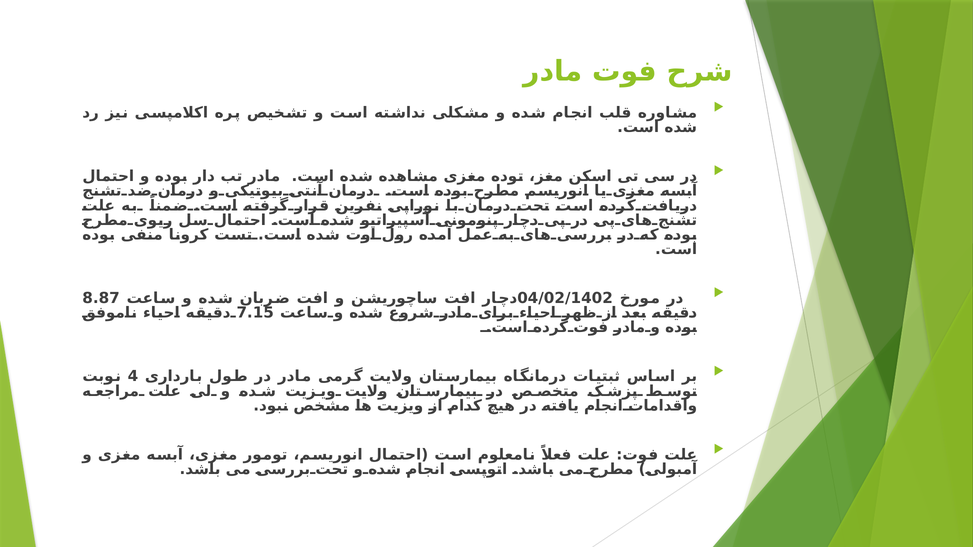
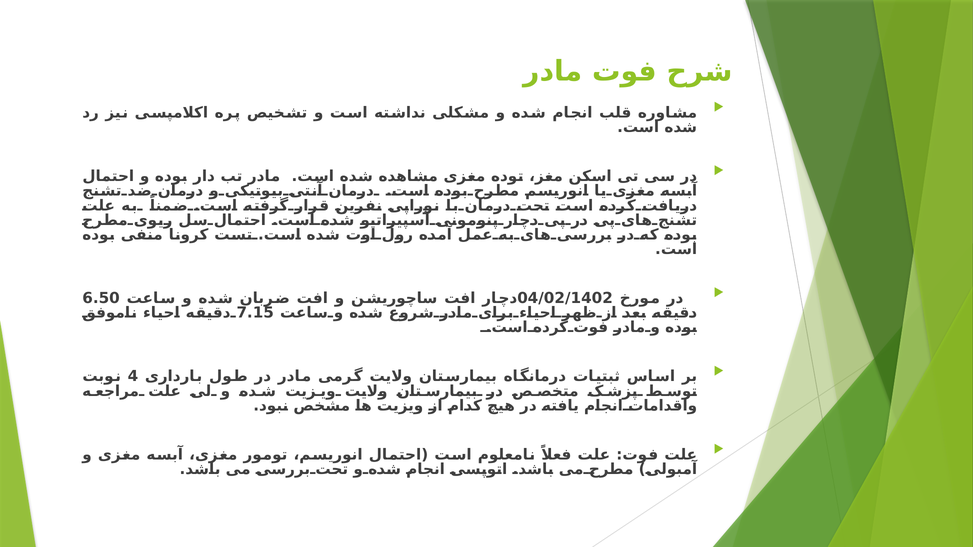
8.87: 8.87 -> 6.50 (101, 298)
